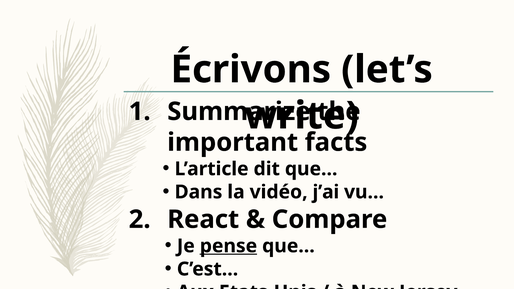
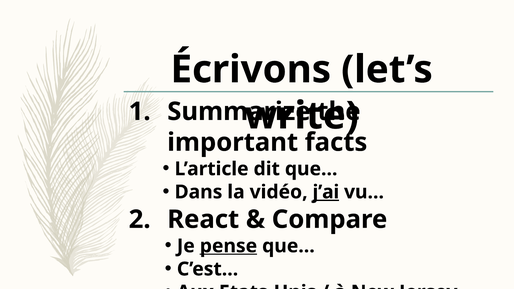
j’ai underline: none -> present (326, 192)
